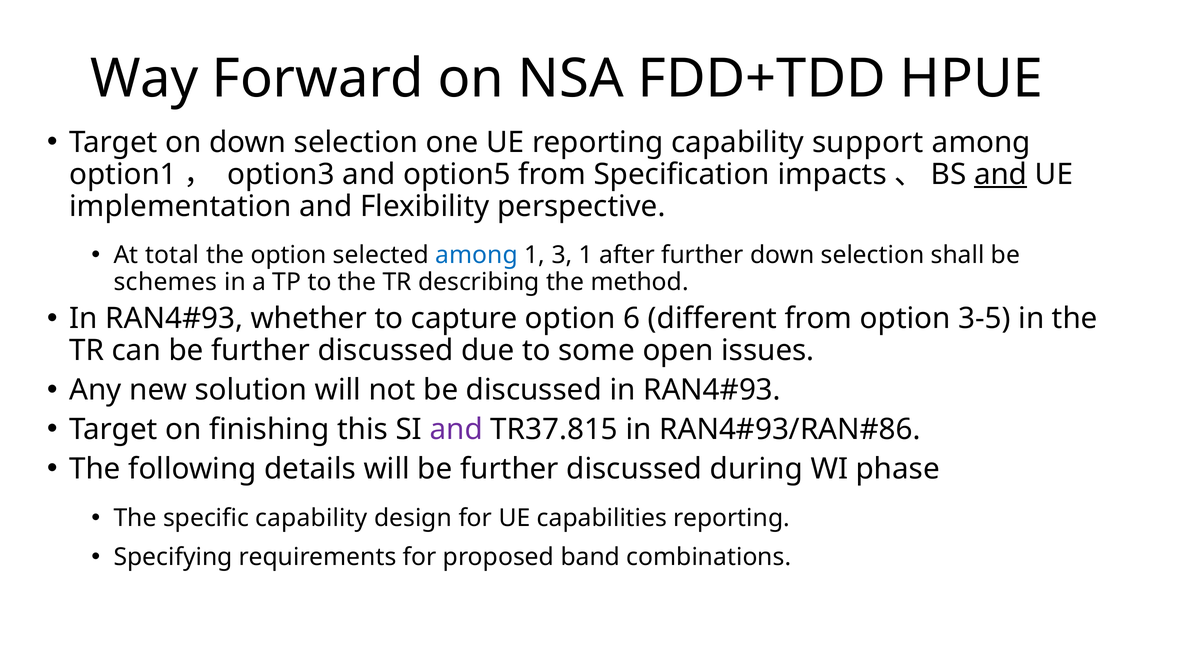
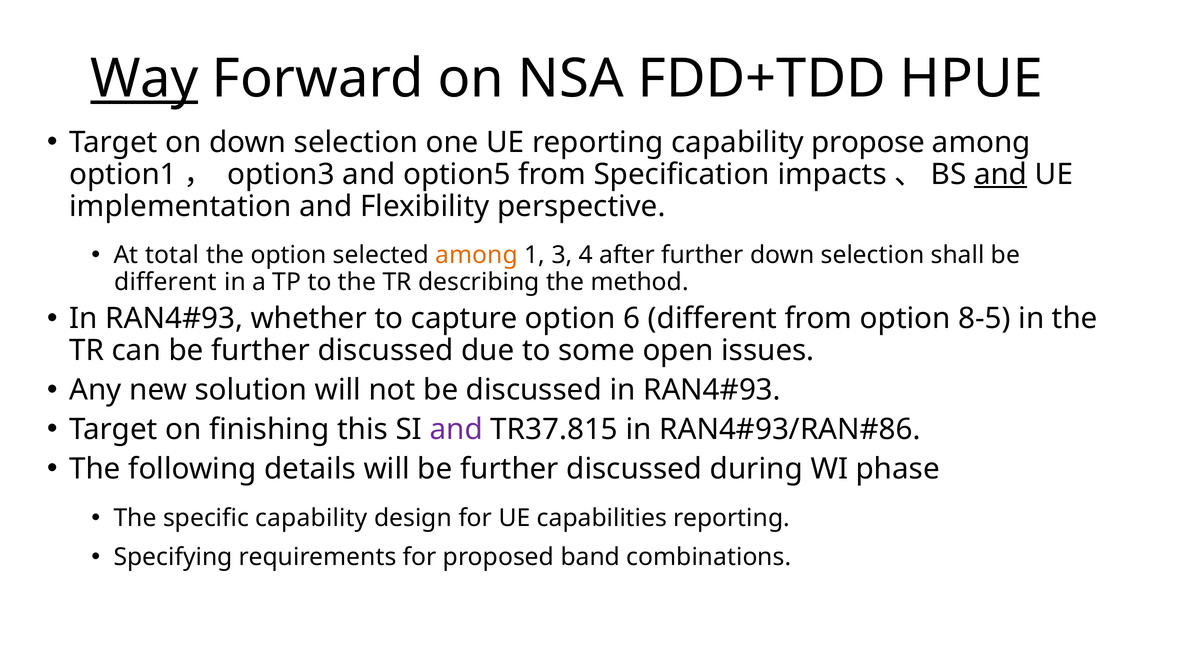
Way underline: none -> present (144, 79)
support: support -> propose (868, 142)
among colour: blue -> orange (477, 256)
3 1: 1 -> 4 (586, 256)
schemes: schemes -> different (166, 282)
3-5: 3-5 -> 8-5 (985, 319)
